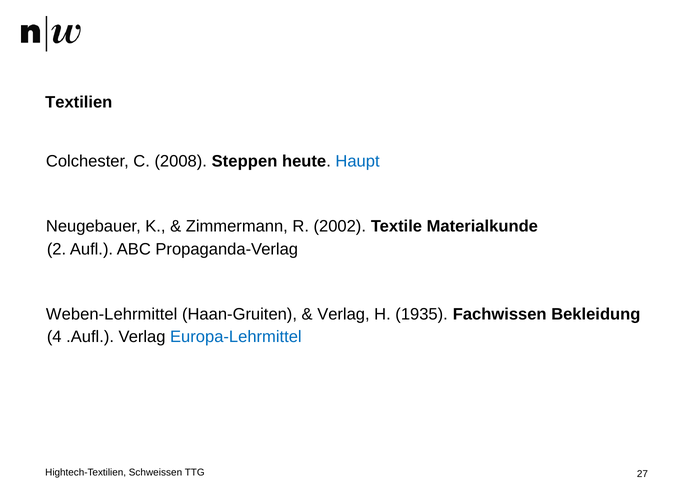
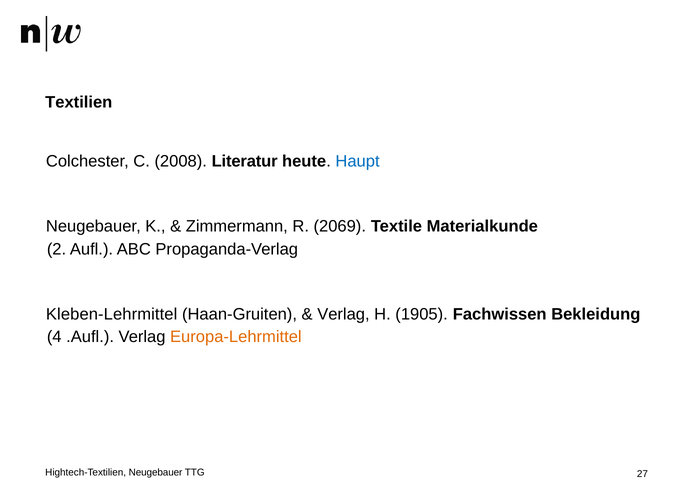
Steppen: Steppen -> Literatur (245, 161)
2002: 2002 -> 2069 (340, 227)
Weben-Lehrmittel: Weben-Lehrmittel -> Kleben-Lehrmittel (112, 314)
1935: 1935 -> 1905 (422, 314)
Europa-Lehrmittel colour: blue -> orange (236, 337)
Hightech-Textilien Schweissen: Schweissen -> Neugebauer (156, 473)
